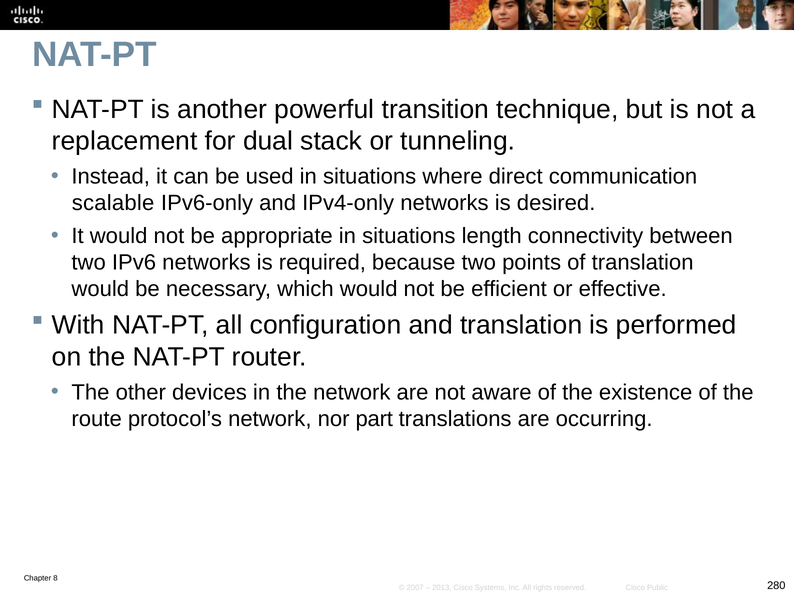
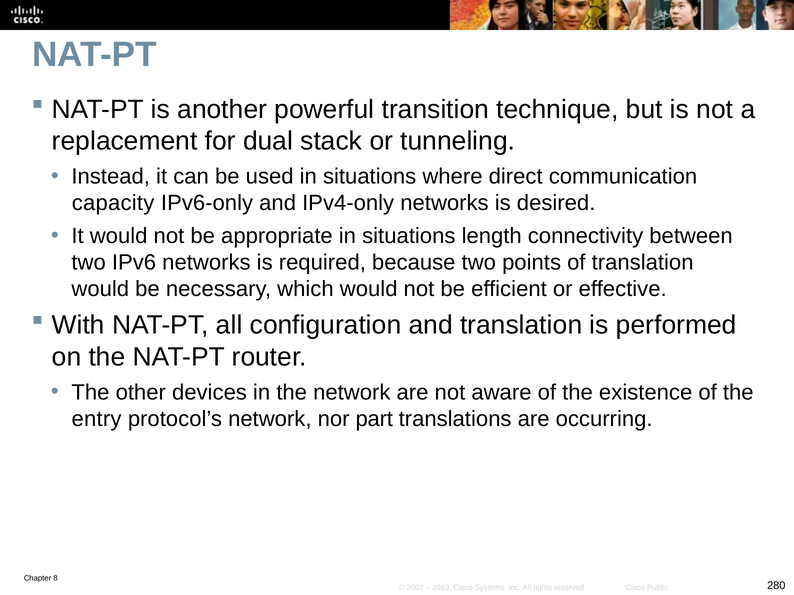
scalable: scalable -> capacity (113, 203)
route: route -> entry (97, 419)
